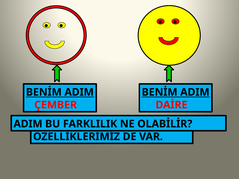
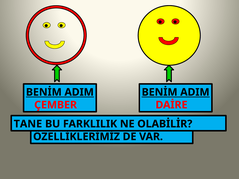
ADIM: ADIM -> TANE (28, 124)
